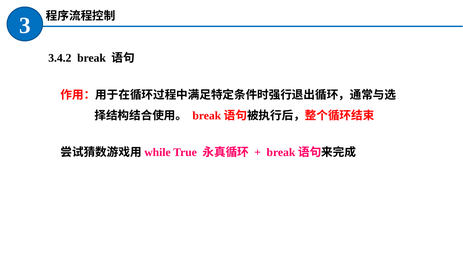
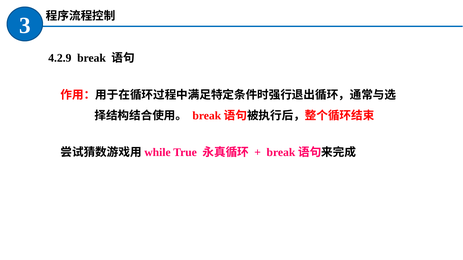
3.4.2: 3.4.2 -> 4.2.9 (60, 58)
